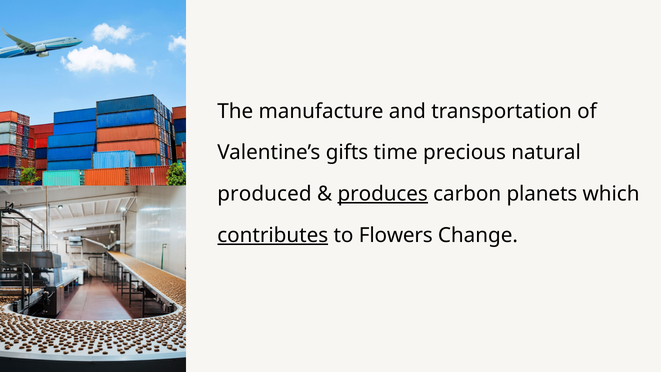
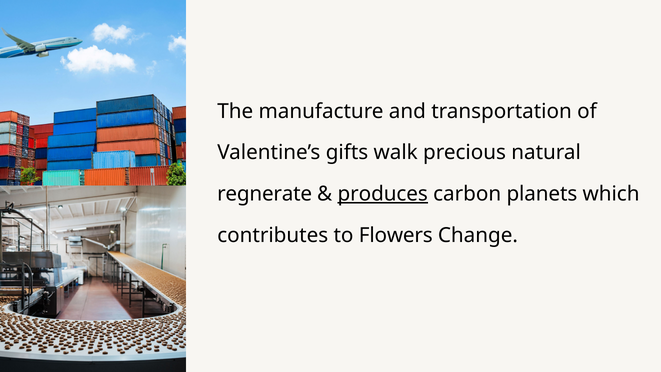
time: time -> walk (396, 153)
produced: produced -> regnerate (265, 194)
contributes underline: present -> none (273, 235)
